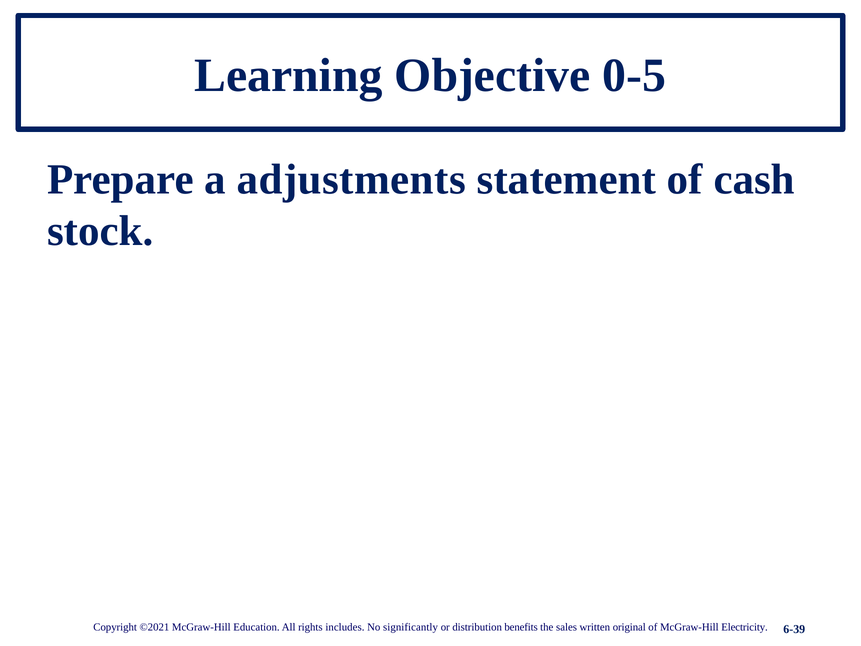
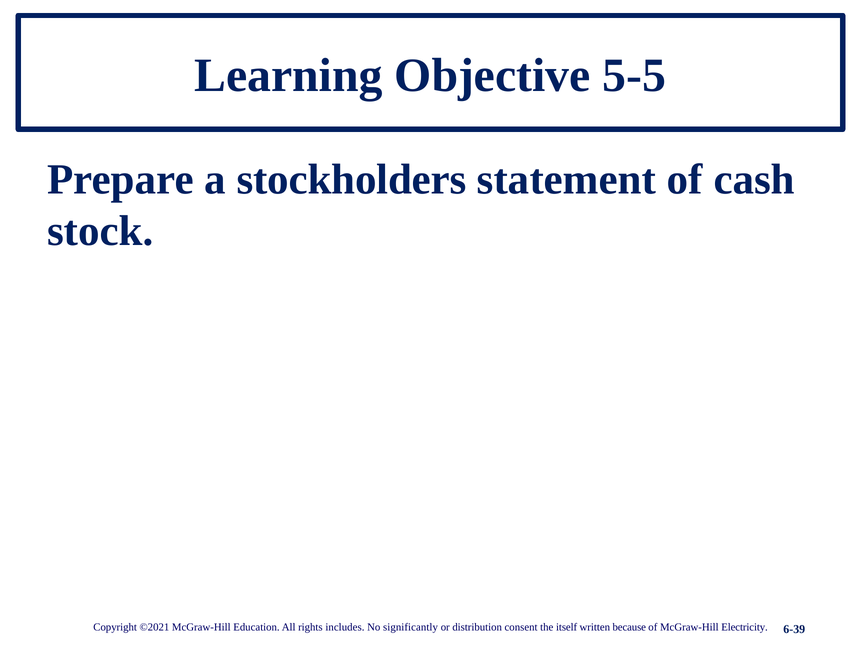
0-5: 0-5 -> 5-5 (634, 76)
adjustments: adjustments -> stockholders (352, 179)
benefits: benefits -> consent (521, 627)
sales: sales -> itself (567, 627)
original: original -> because (629, 627)
